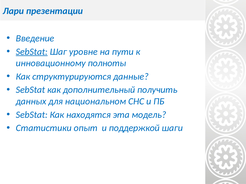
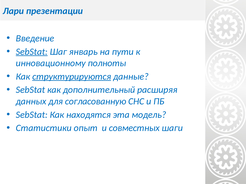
уровне: уровне -> январь (83, 52)
структурируются underline: none -> present (72, 77)
получить: получить -> расширяя (157, 90)
национальном: национальном -> согласованную (96, 102)
поддержкой: поддержкой -> совместных (134, 128)
